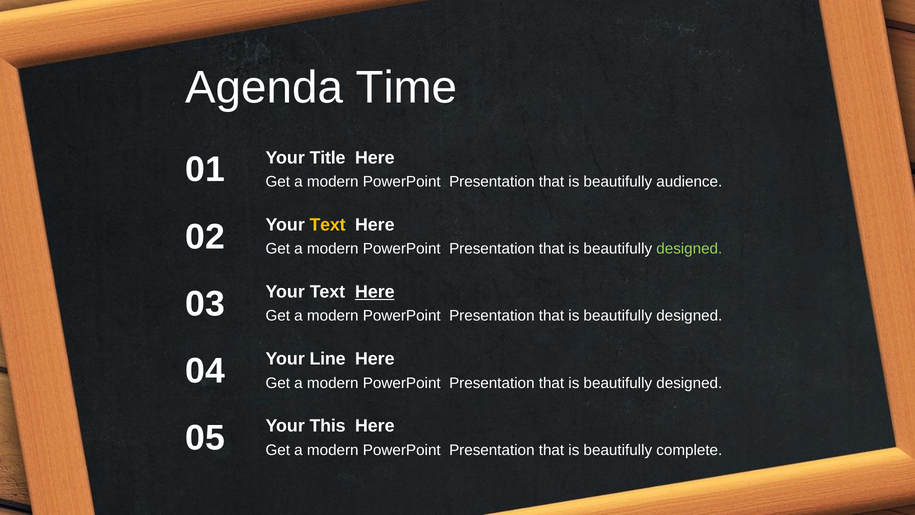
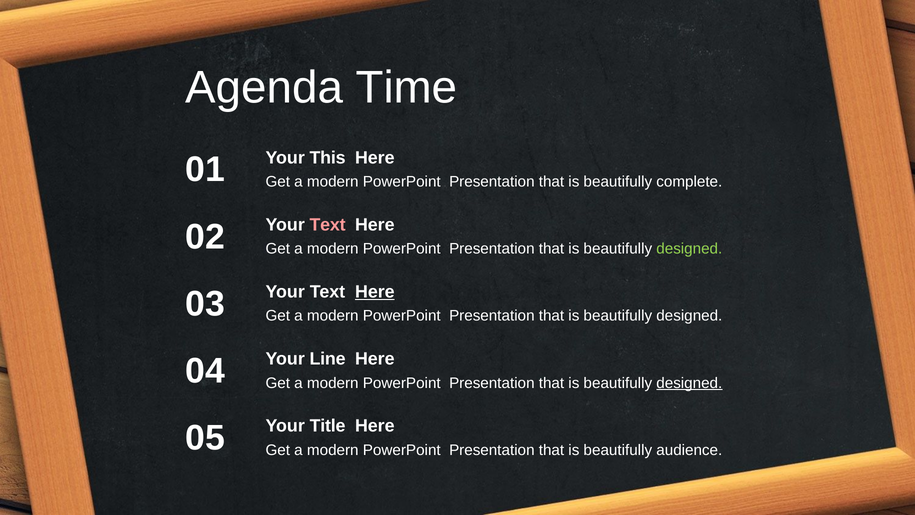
Title: Title -> This (328, 158)
audience: audience -> complete (689, 182)
Text colour: yellow -> pink (328, 225)
designed underline: none -> present (689, 383)
This: This -> Title (328, 426)
complete: complete -> audience (689, 450)
